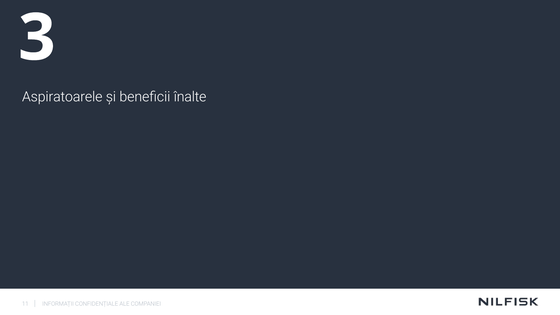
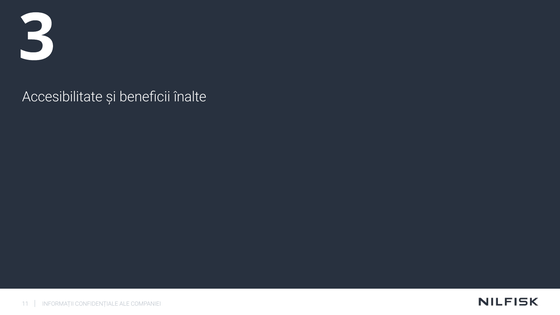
Aspiratoarele: Aspiratoarele -> Accesibilitate (62, 97)
